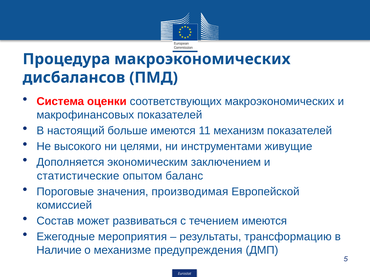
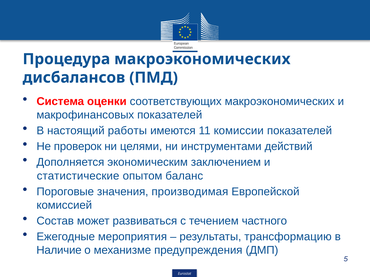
больше: больше -> работы (127, 131)
механизм: механизм -> комиссии (239, 131)
высокого: высокого -> проверок (78, 147)
живущие: живущие -> действий (289, 147)
течением имеются: имеются -> частного (264, 221)
